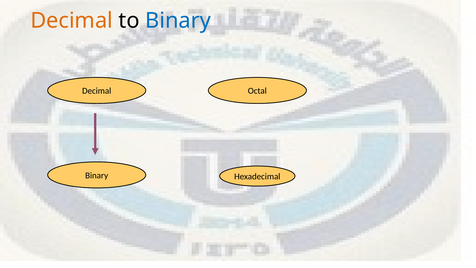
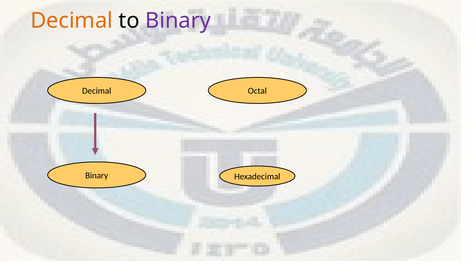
Binary colour: blue -> purple (178, 21)
